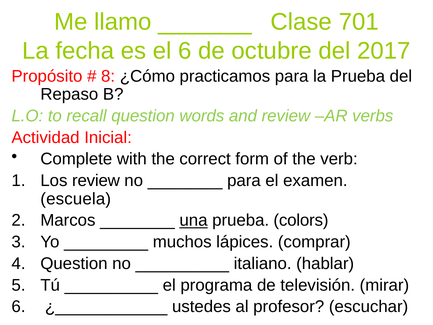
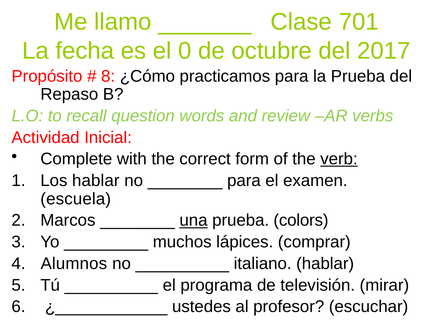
el 6: 6 -> 0 (185, 51)
verb underline: none -> present (339, 159)
Los review: review -> hablar (96, 181)
Question: Question -> Alumnos (74, 263)
